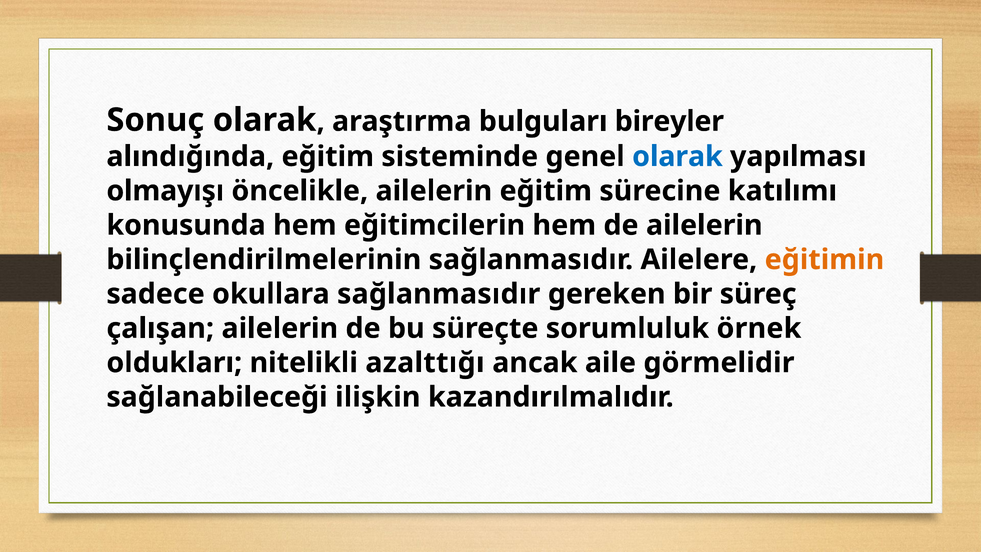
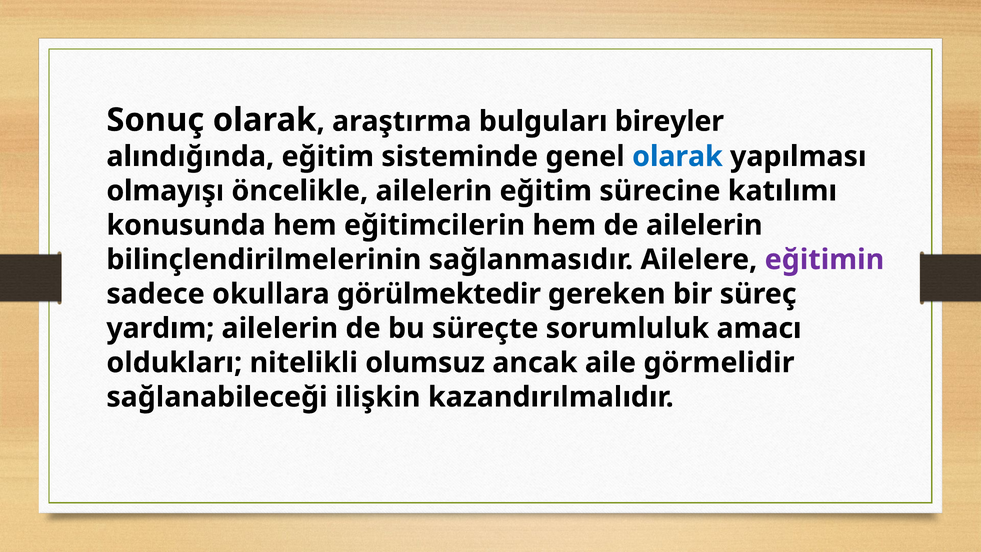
eğitimin colour: orange -> purple (824, 260)
okullara sağlanmasıdır: sağlanmasıdır -> görülmektedir (439, 294)
çalışan: çalışan -> yardım (160, 328)
örnek: örnek -> amacı (759, 328)
azalttığı: azalttığı -> olumsuz (425, 363)
